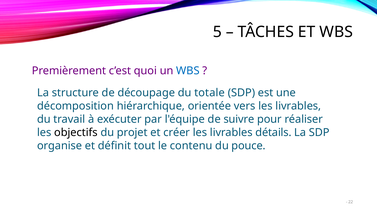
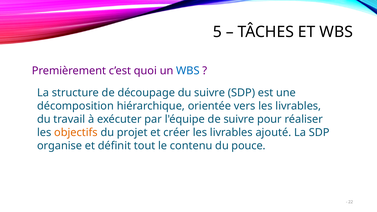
du totale: totale -> suivre (210, 93)
objectifs colour: black -> orange (76, 133)
détails: détails -> ajouté (273, 133)
